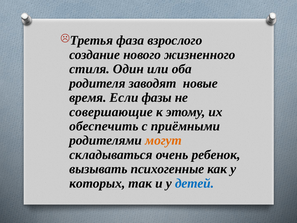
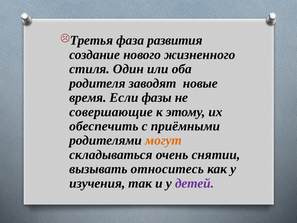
взрослого: взрослого -> развития (175, 40)
ребенок: ребенок -> снятии (216, 155)
психогенные: психогенные -> относитесь (167, 169)
которых: которых -> изучения (97, 183)
детей colour: blue -> purple (195, 183)
